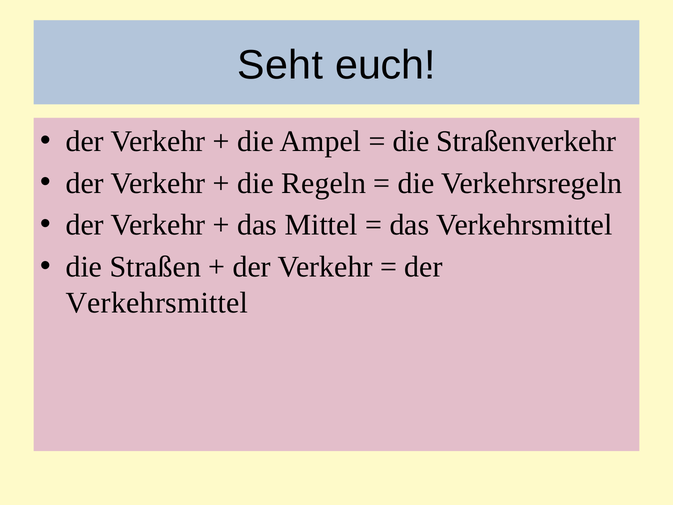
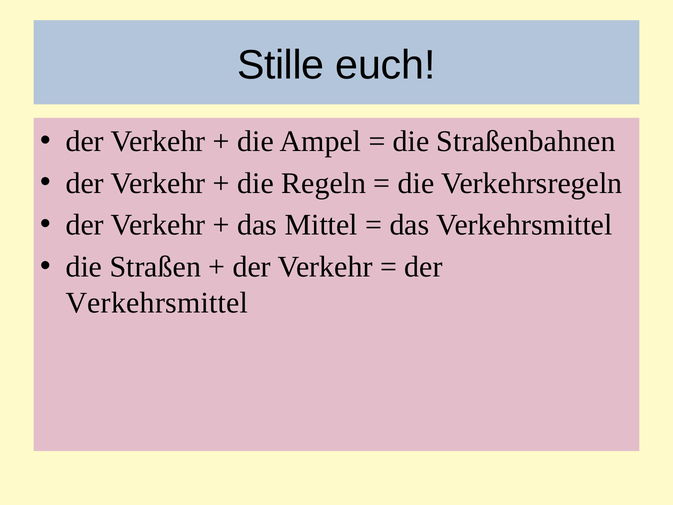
Seht: Seht -> Stille (281, 65)
Straßenverkehr: Straßenverkehr -> Straßenbahnen (526, 141)
